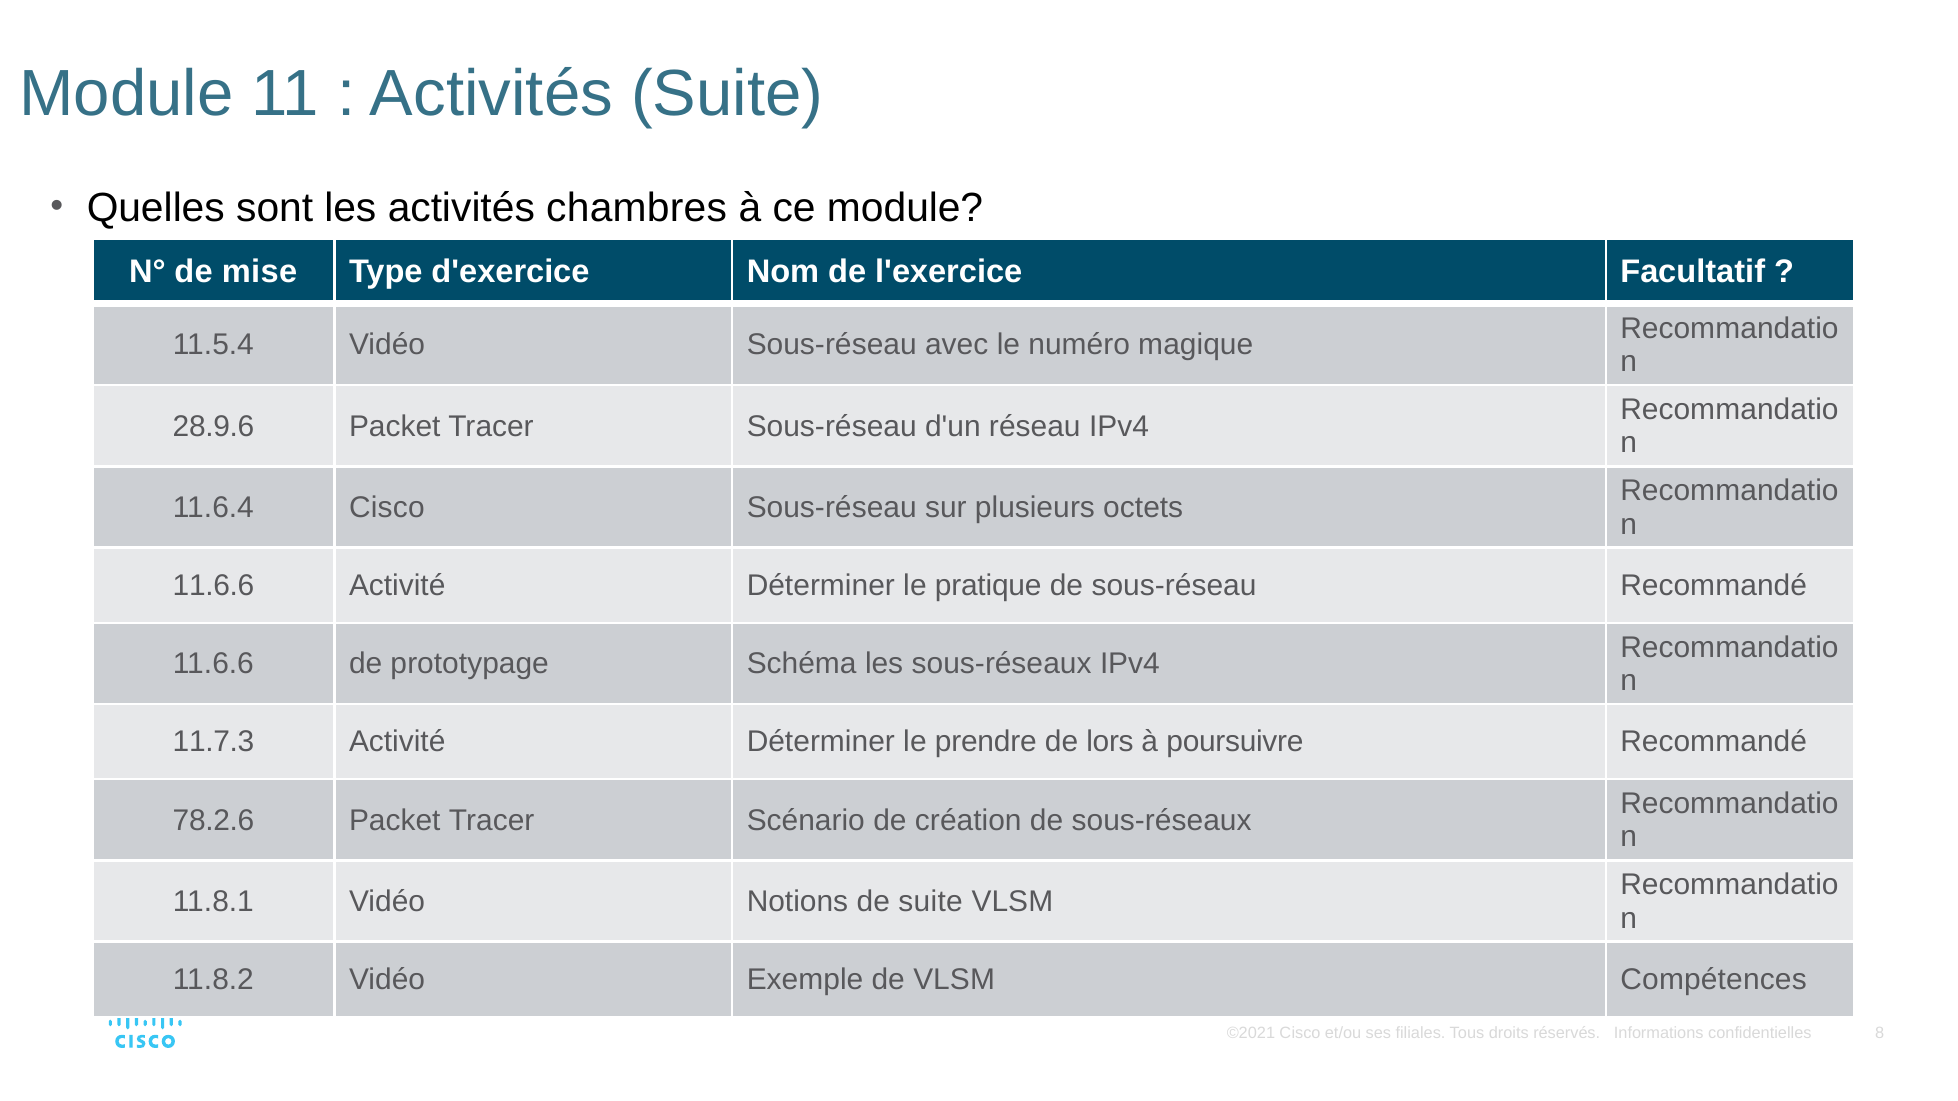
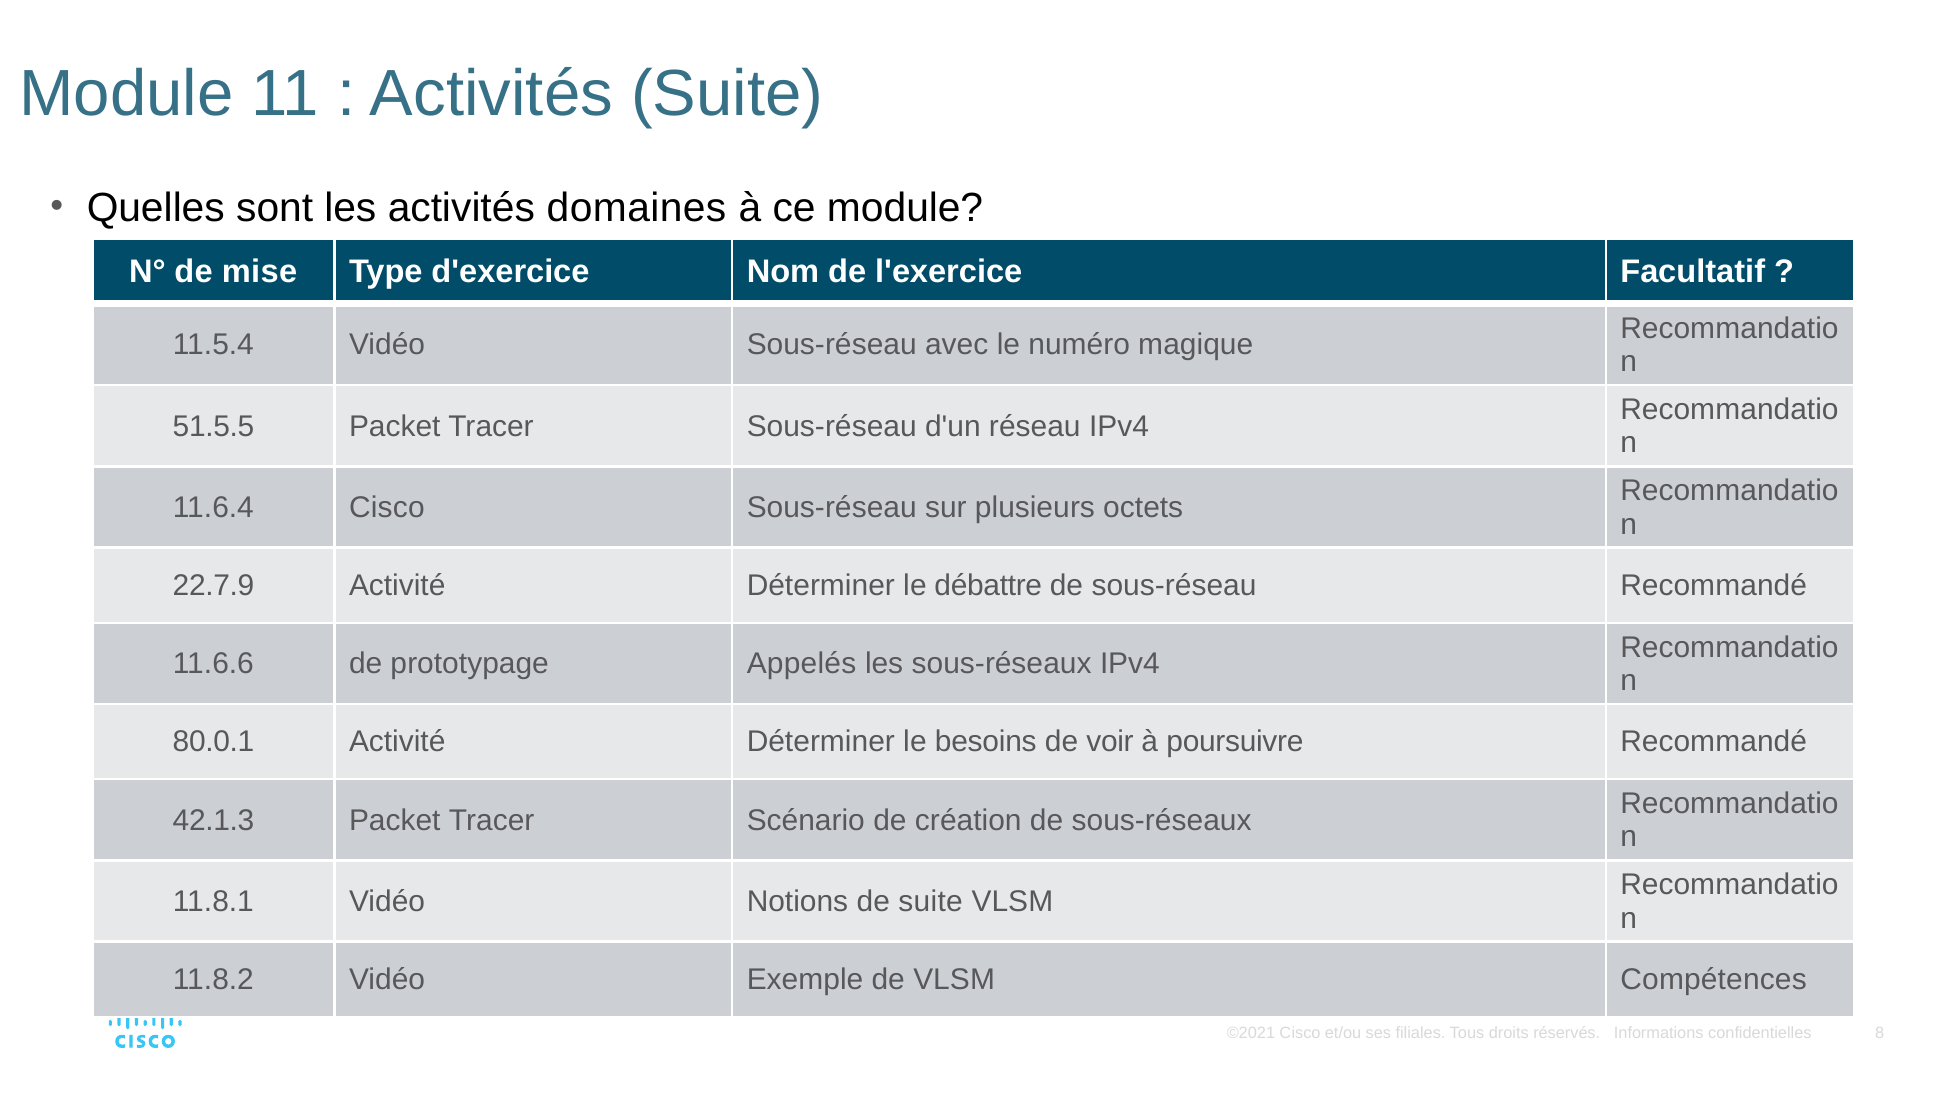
chambres: chambres -> domaines (637, 208)
28.9.6: 28.9.6 -> 51.5.5 (214, 426)
11.6.6: 11.6.6 -> 22.7.9 (214, 586)
pratique: pratique -> débattre (988, 586)
Schéma: Schéma -> Appelés (802, 664)
11.7.3: 11.7.3 -> 80.0.1 (214, 742)
prendre: prendre -> besoins (986, 742)
lors: lors -> voir (1110, 742)
78.2.6: 78.2.6 -> 42.1.3 (214, 821)
